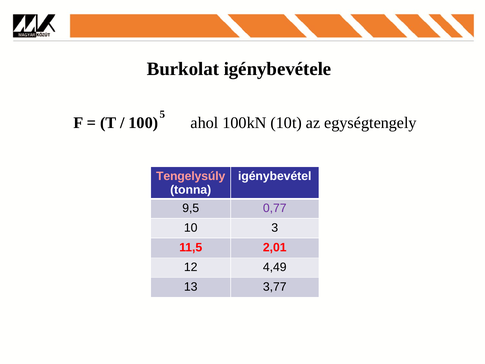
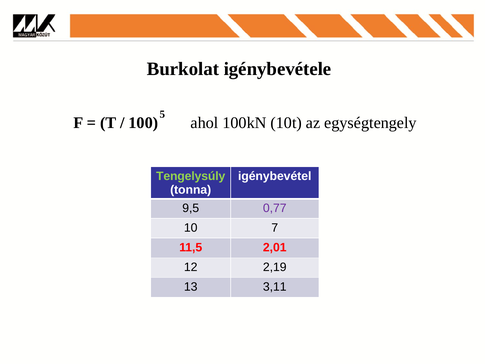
Tengelysúly colour: pink -> light green (191, 176)
3: 3 -> 7 (275, 228)
4,49: 4,49 -> 2,19 (275, 267)
3,77: 3,77 -> 3,11 (275, 287)
